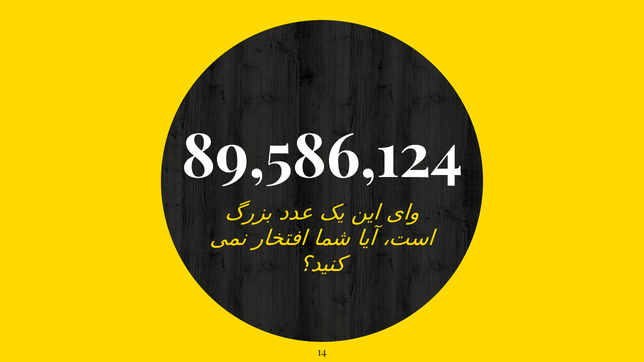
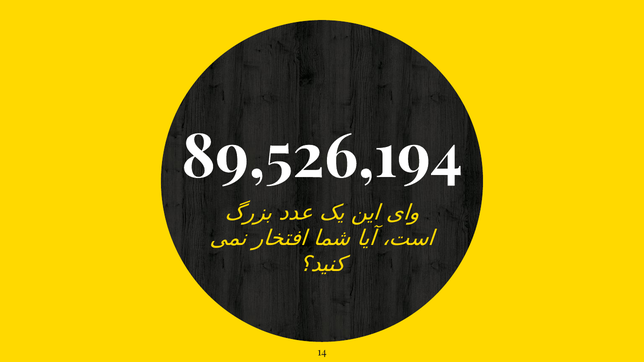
89,586,124: 89,586,124 -> 89,526,194 (322, 157)
